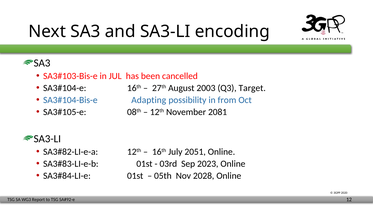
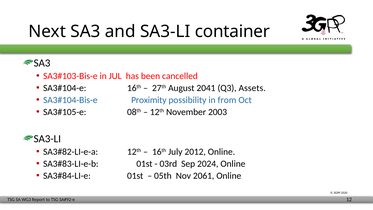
encoding: encoding -> container (232, 31)
2003: 2003 -> 2041 (206, 88)
Target: Target -> Assets (252, 88)
Adapting: Adapting -> Proximity (149, 100)
2081: 2081 -> 2003 (218, 112)
2051: 2051 -> 2012 (195, 152)
2023: 2023 -> 2024 (208, 164)
2028: 2028 -> 2061 (204, 176)
